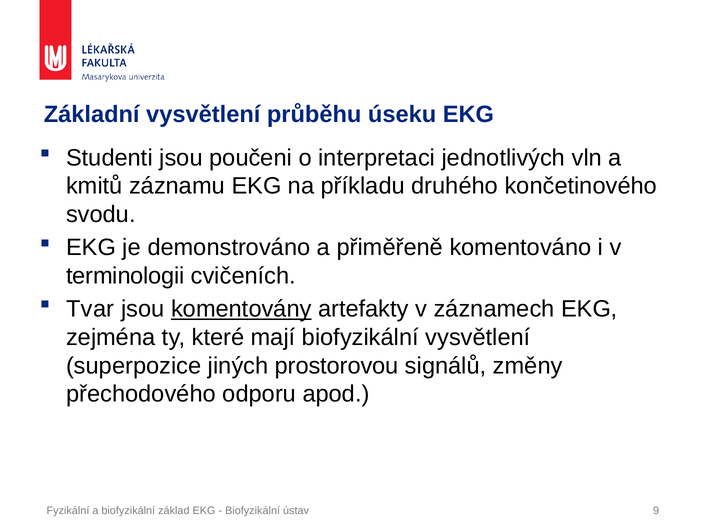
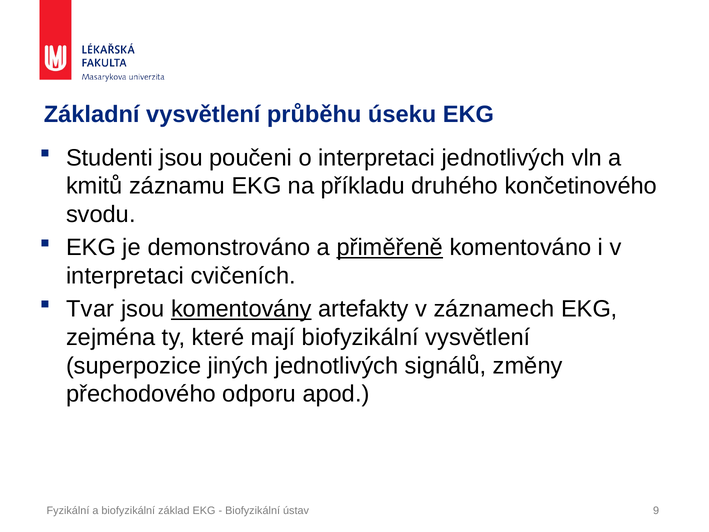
přiměřeně underline: none -> present (390, 247)
terminologii: terminologii -> interpretaci (125, 276)
jiných prostorovou: prostorovou -> jednotlivých (337, 366)
